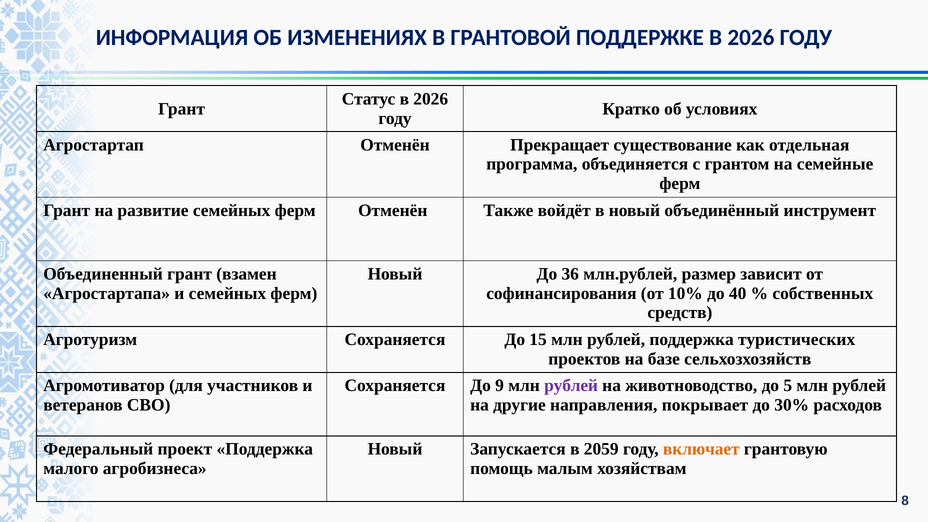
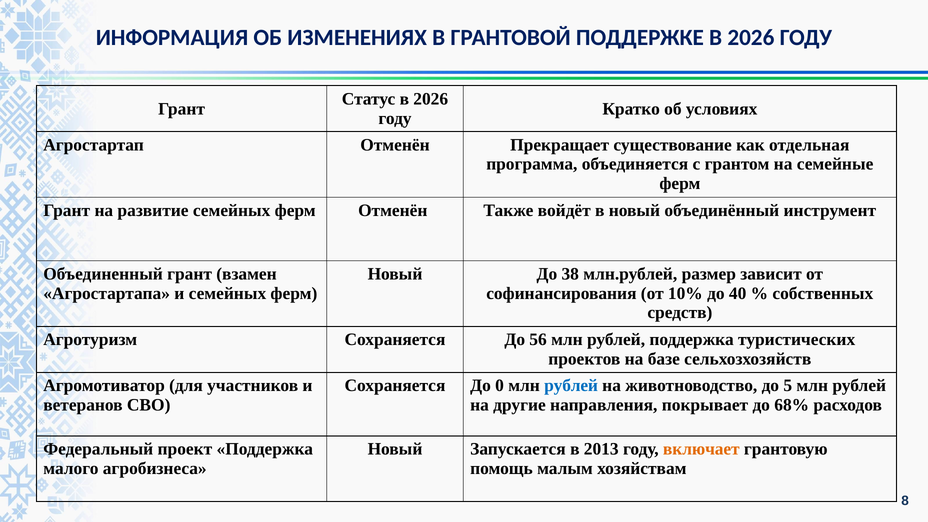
36: 36 -> 38 (570, 274)
15: 15 -> 56 (538, 340)
9: 9 -> 0 (500, 386)
рублей colour: purple -> blue (571, 386)
30%: 30% -> 68% (792, 405)
2059: 2059 -> 2013 (601, 449)
